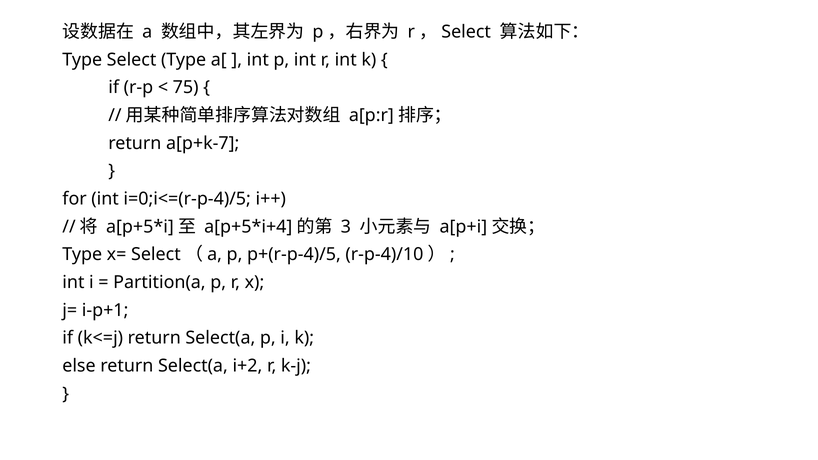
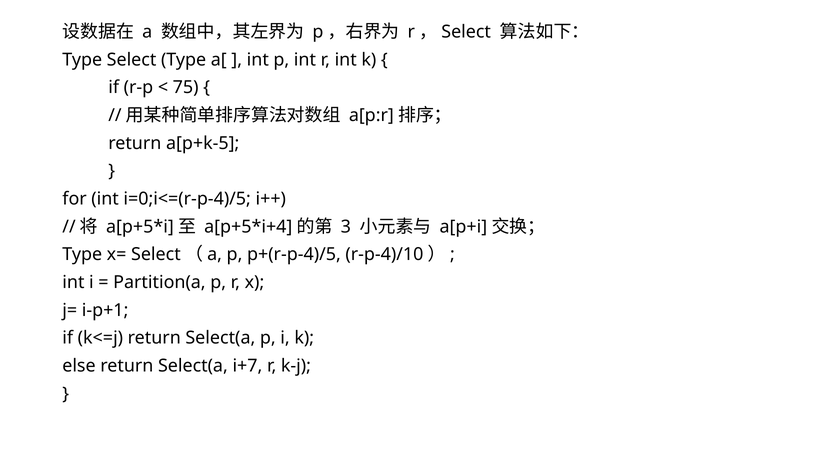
a[p+k-7: a[p+k-7 -> a[p+k-5 (203, 143)
i+2: i+2 -> i+7 (247, 366)
